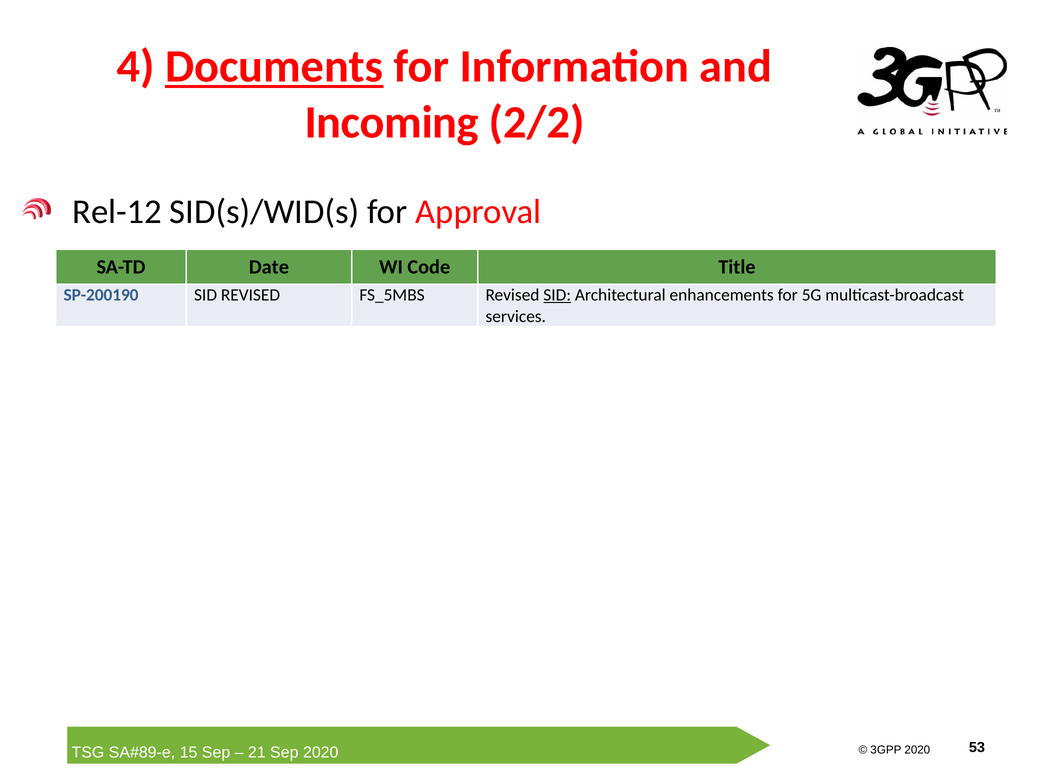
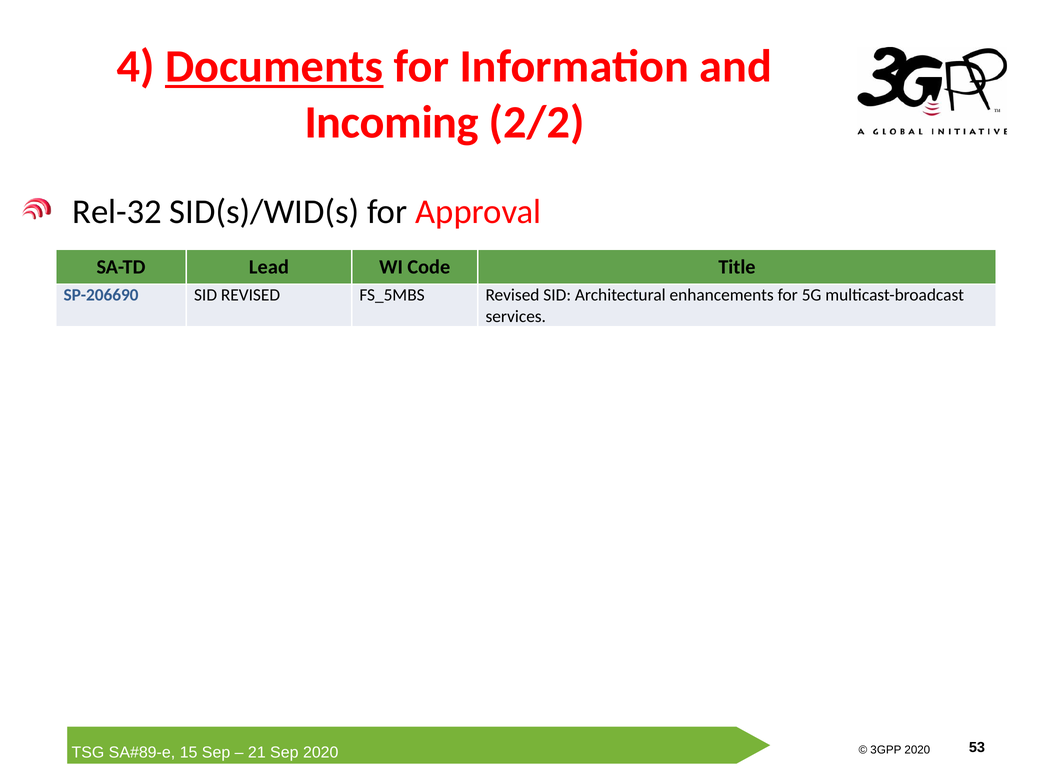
Rel-12: Rel-12 -> Rel-32 (117, 211)
Date: Date -> Lead (269, 267)
SP-200190: SP-200190 -> SP-206690 (101, 295)
SID underline: present -> none (557, 295)
